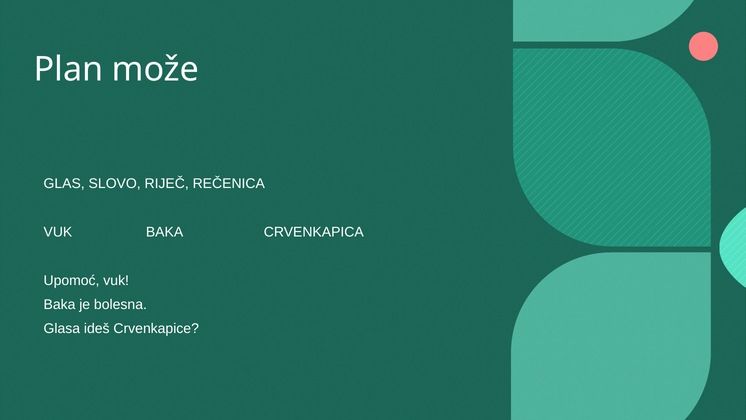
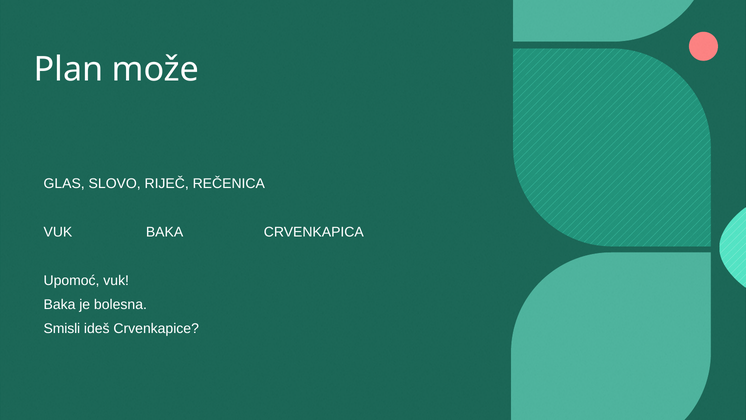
Glasa: Glasa -> Smisli (62, 329)
